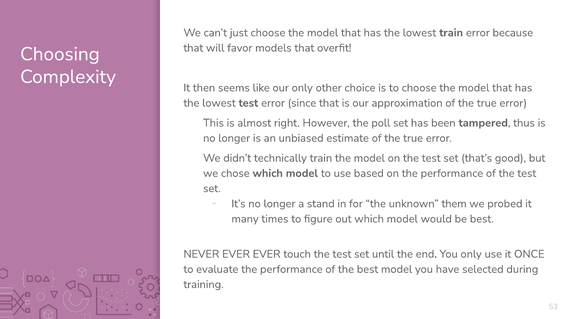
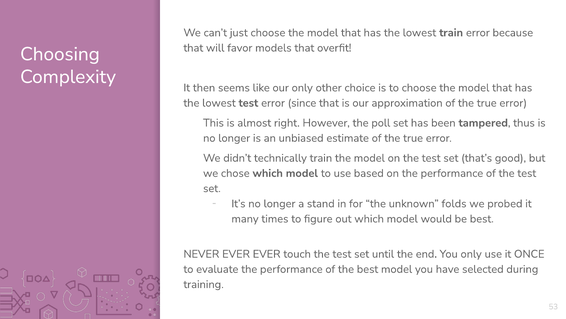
them: them -> folds (454, 203)
